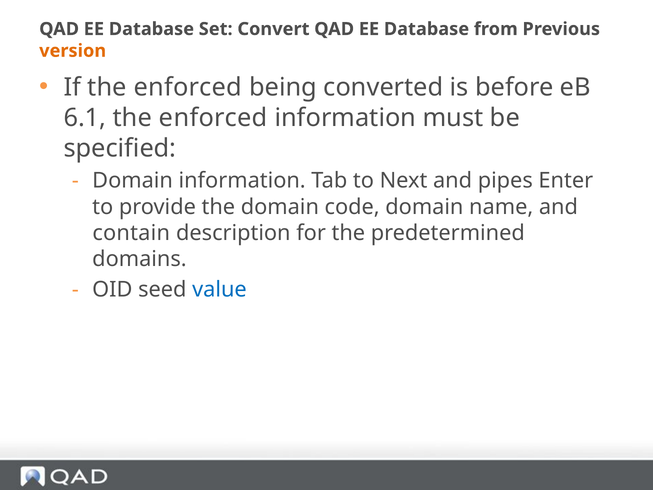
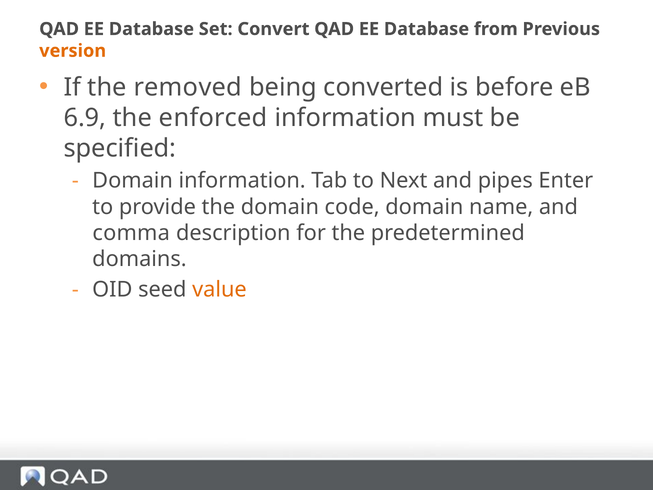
If the enforced: enforced -> removed (188, 87)
6.1: 6.1 -> 6.9 (85, 118)
contain: contain -> comma (131, 233)
value colour: blue -> orange (219, 289)
